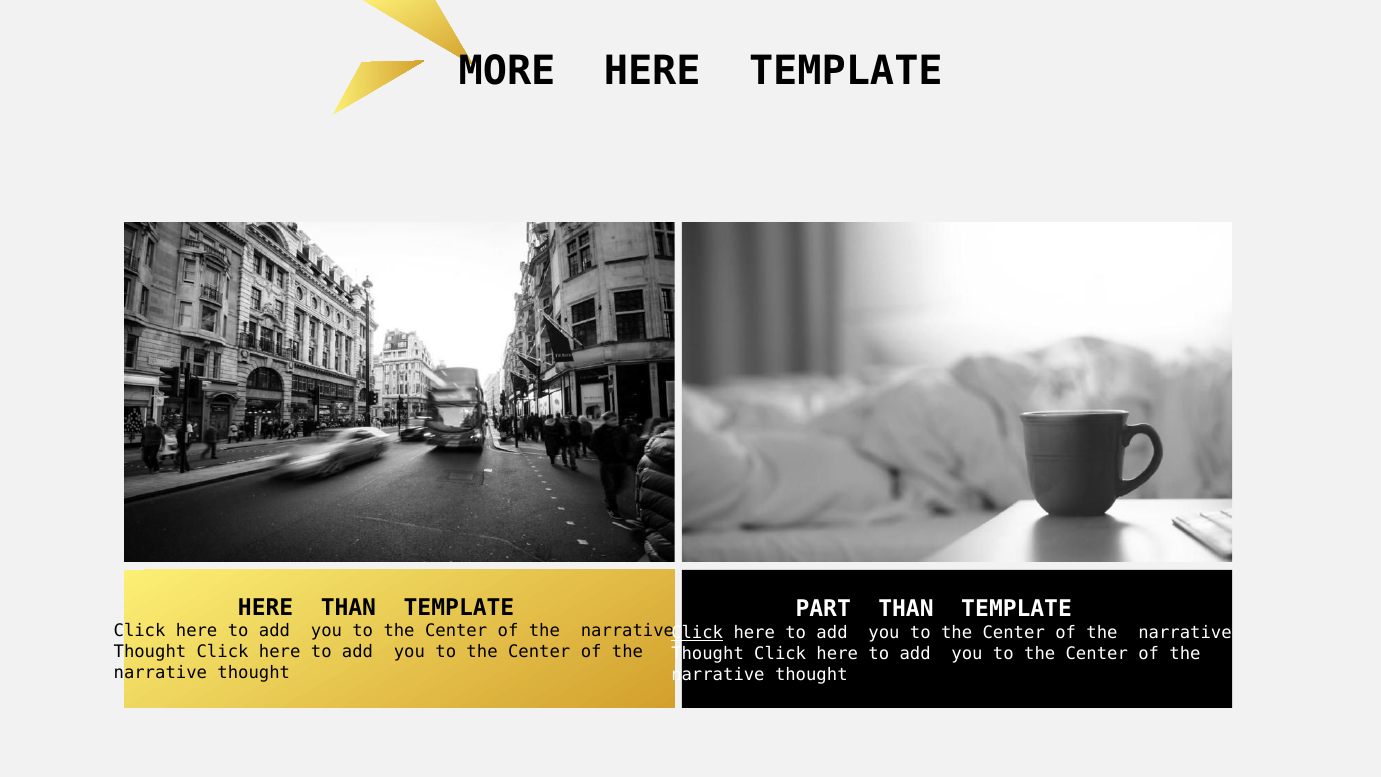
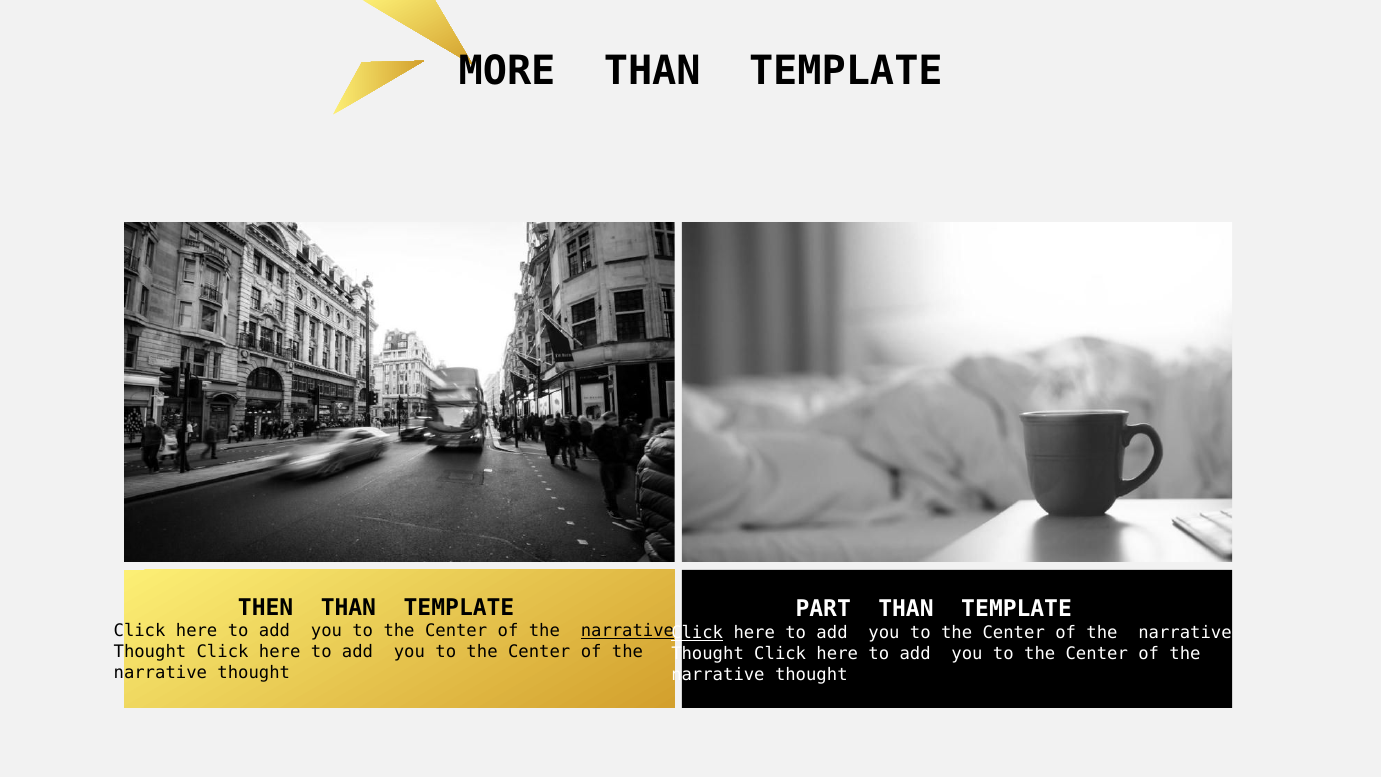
MORE HERE: HERE -> THAN (652, 71)
HERE: HERE -> THEN (266, 607)
narrative underline: none -> present (627, 631)
